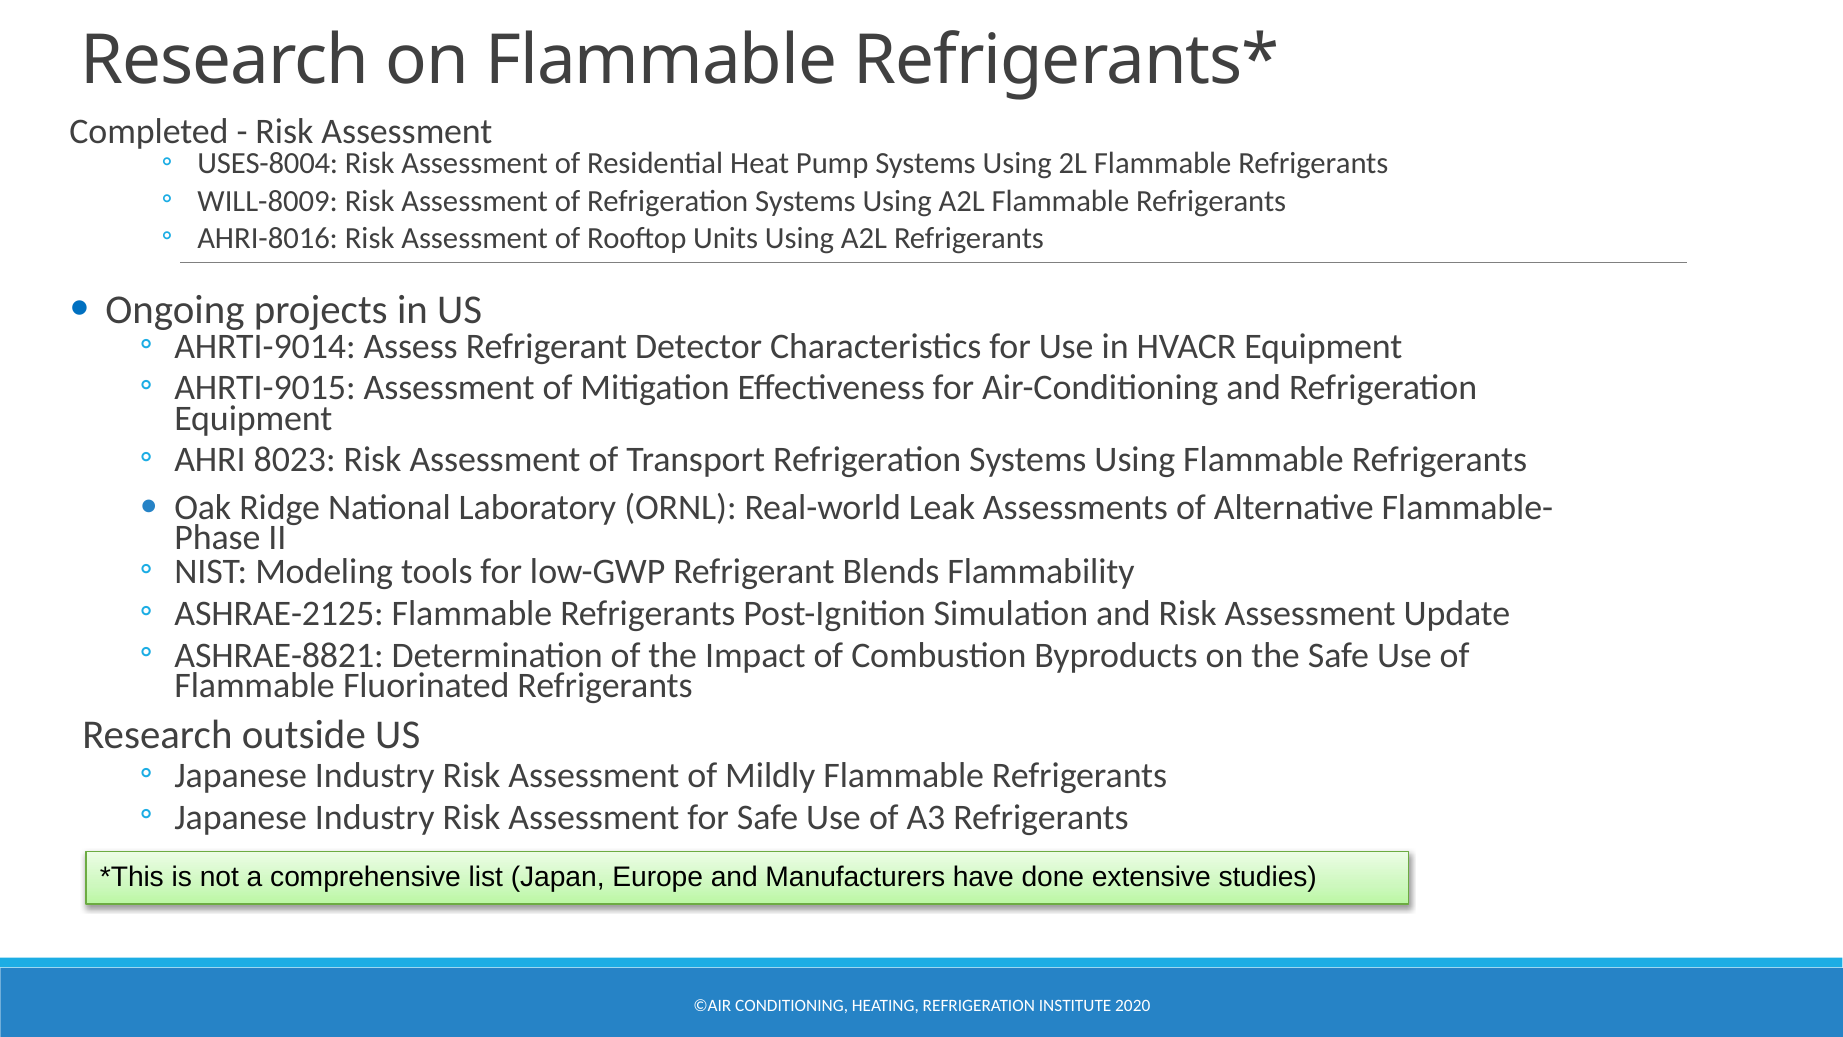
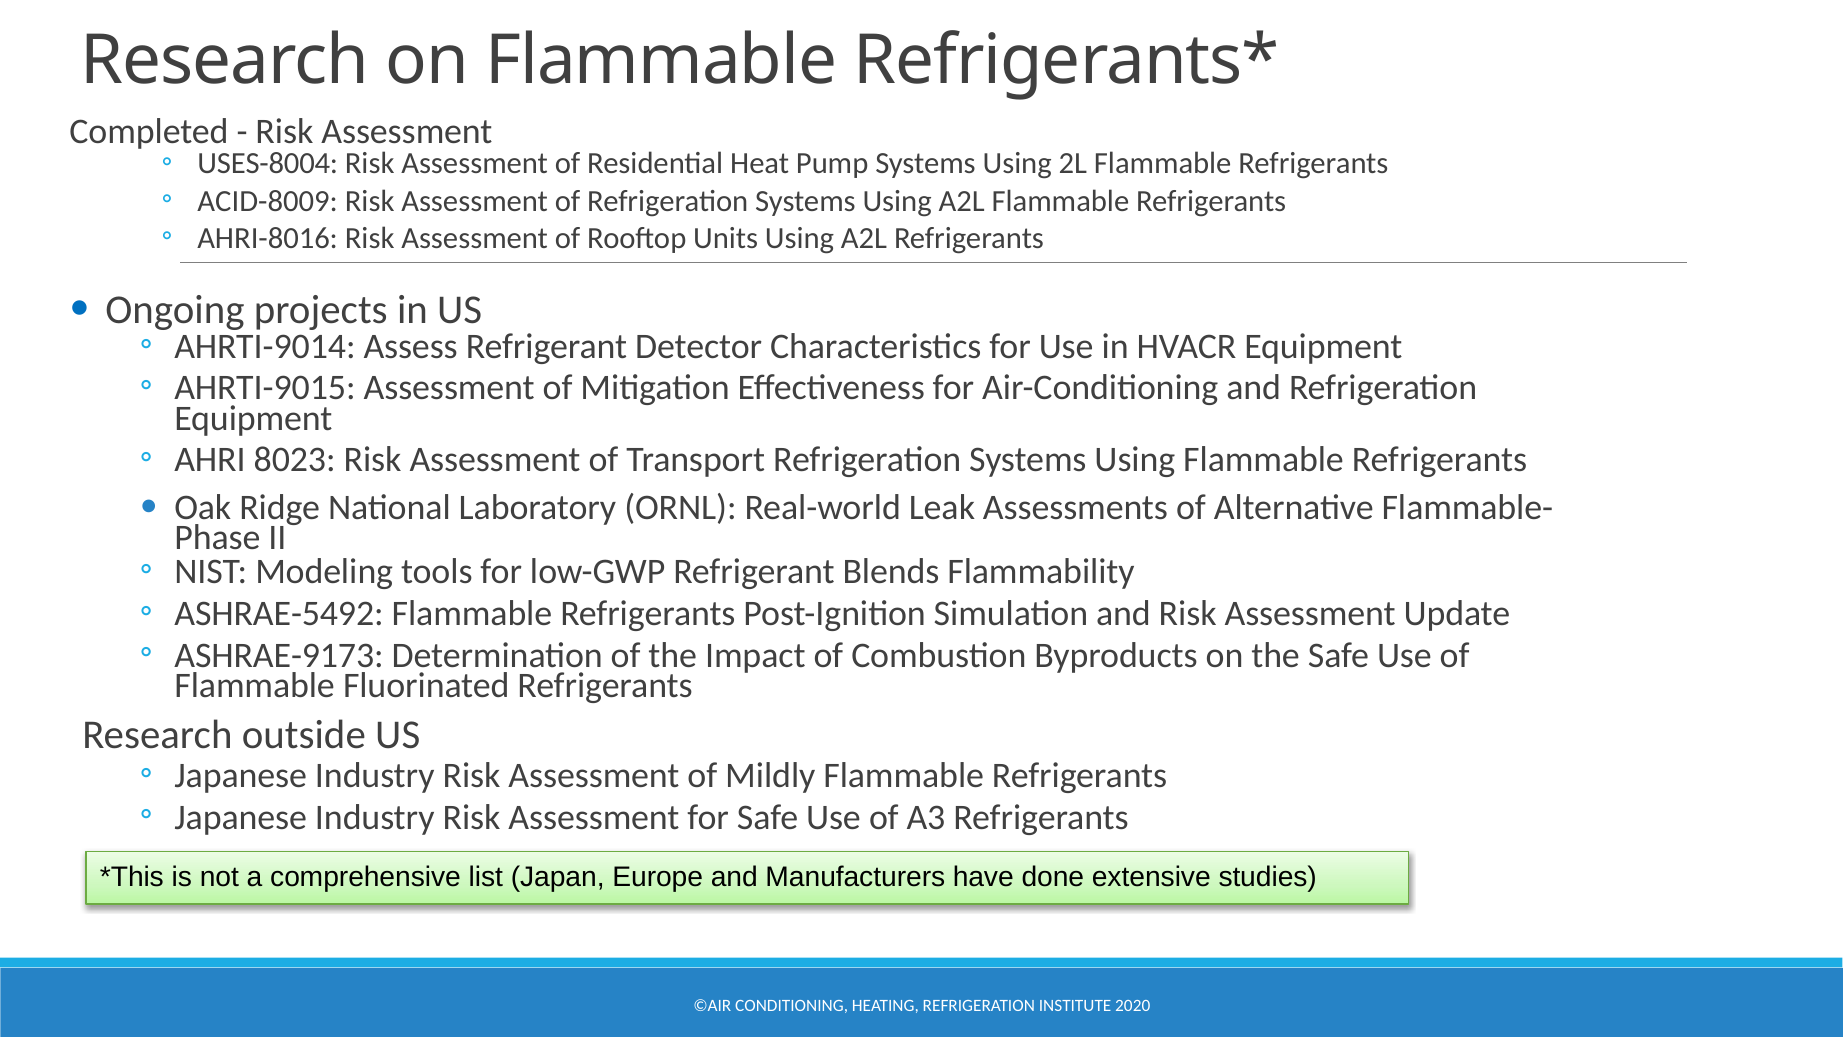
WILL-8009: WILL-8009 -> ACID-8009 (268, 201)
ASHRAE-2125: ASHRAE-2125 -> ASHRAE-5492 (279, 613)
ASHRAE-8821: ASHRAE-8821 -> ASHRAE-9173 (279, 655)
